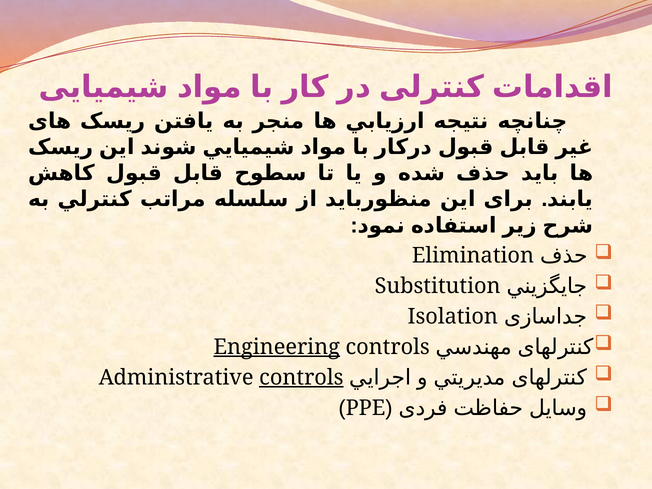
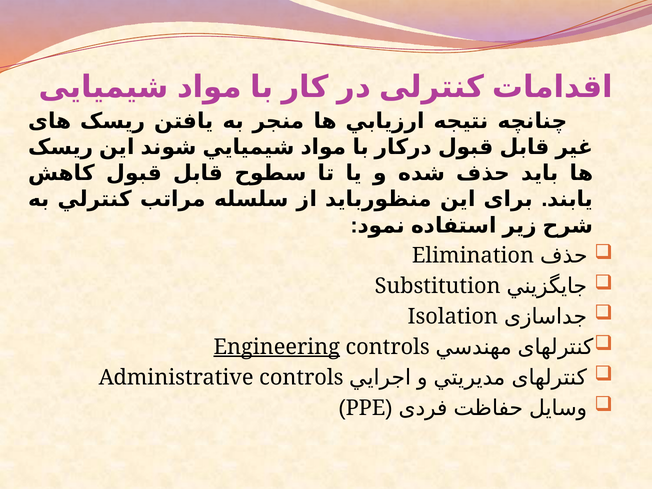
controls underline: present -> none (301, 377)
